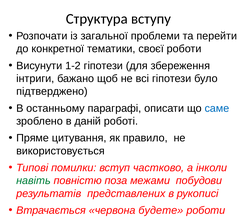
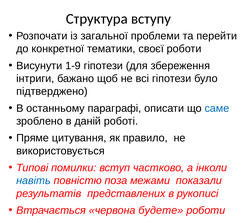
1-2: 1-2 -> 1-9 (73, 66)
навіть colour: green -> blue (33, 181)
побудови: побудови -> показали (199, 181)
